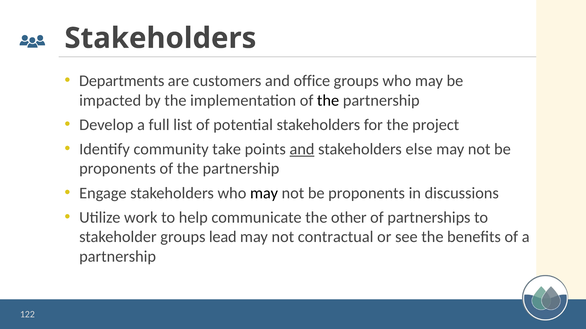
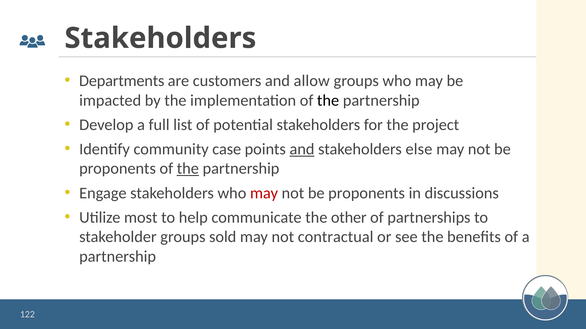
office: office -> allow (312, 81)
take: take -> case (227, 149)
the underline: none -> present (188, 169)
may colour: black -> red (264, 193)
work: work -> most (141, 218)
lead: lead -> sold (223, 237)
